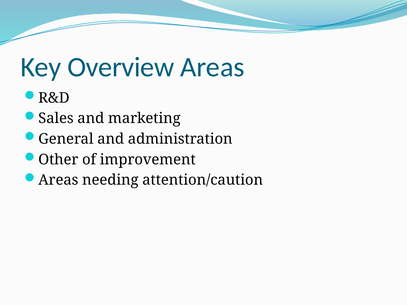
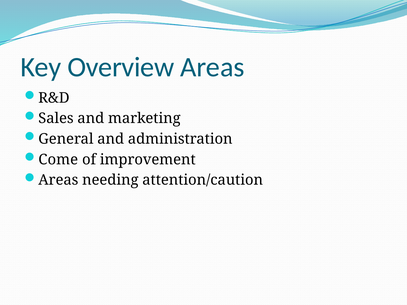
Other: Other -> Come (58, 160)
